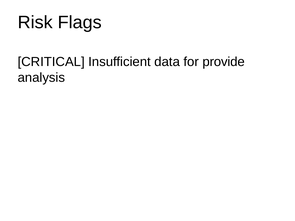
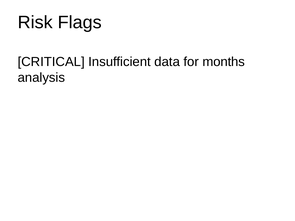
provide: provide -> months (224, 62)
